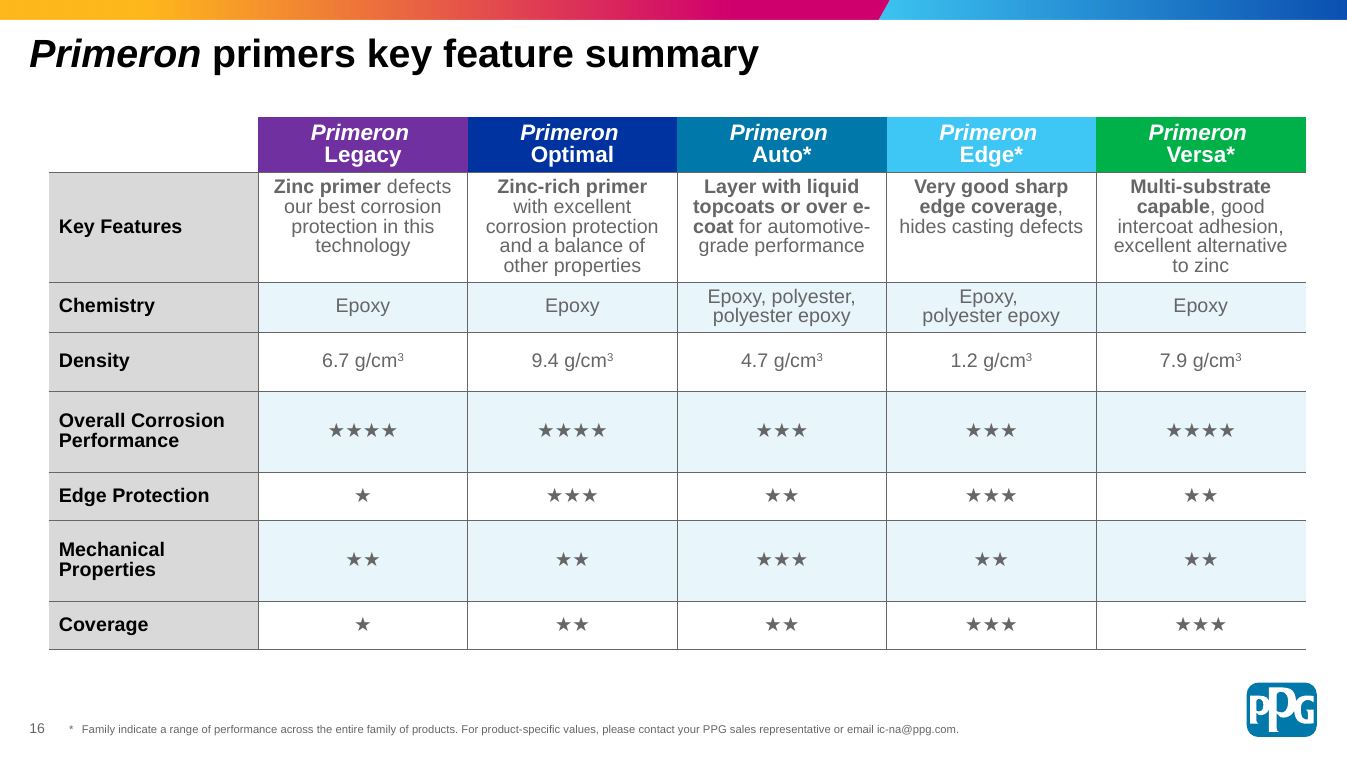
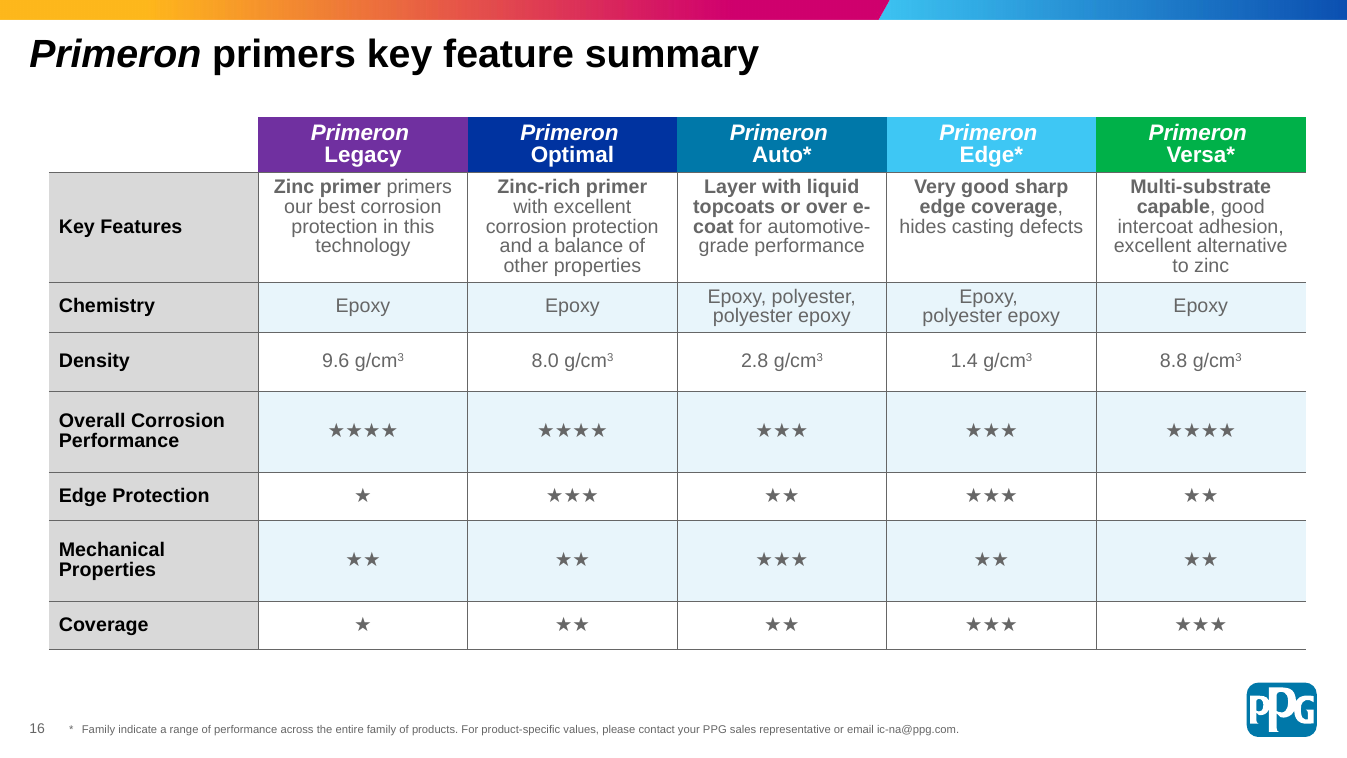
primer defects: defects -> primers (419, 187)
6.7: 6.7 -> 9.6 (336, 361)
9.4: 9.4 -> 8.0 (545, 361)
4.7: 4.7 -> 2.8 (755, 361)
1.2: 1.2 -> 1.4 (964, 361)
7.9: 7.9 -> 8.8 (1174, 361)
